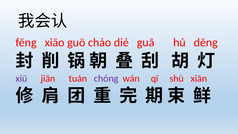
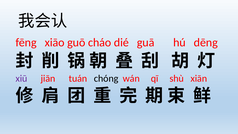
chóng colour: purple -> black (106, 78)
